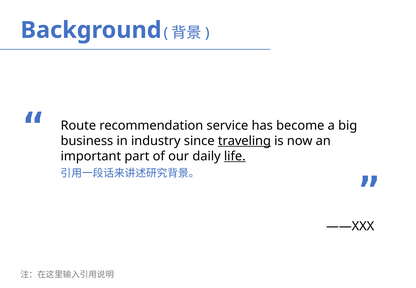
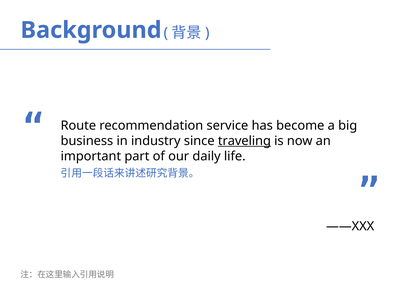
life underline: present -> none (235, 156)
